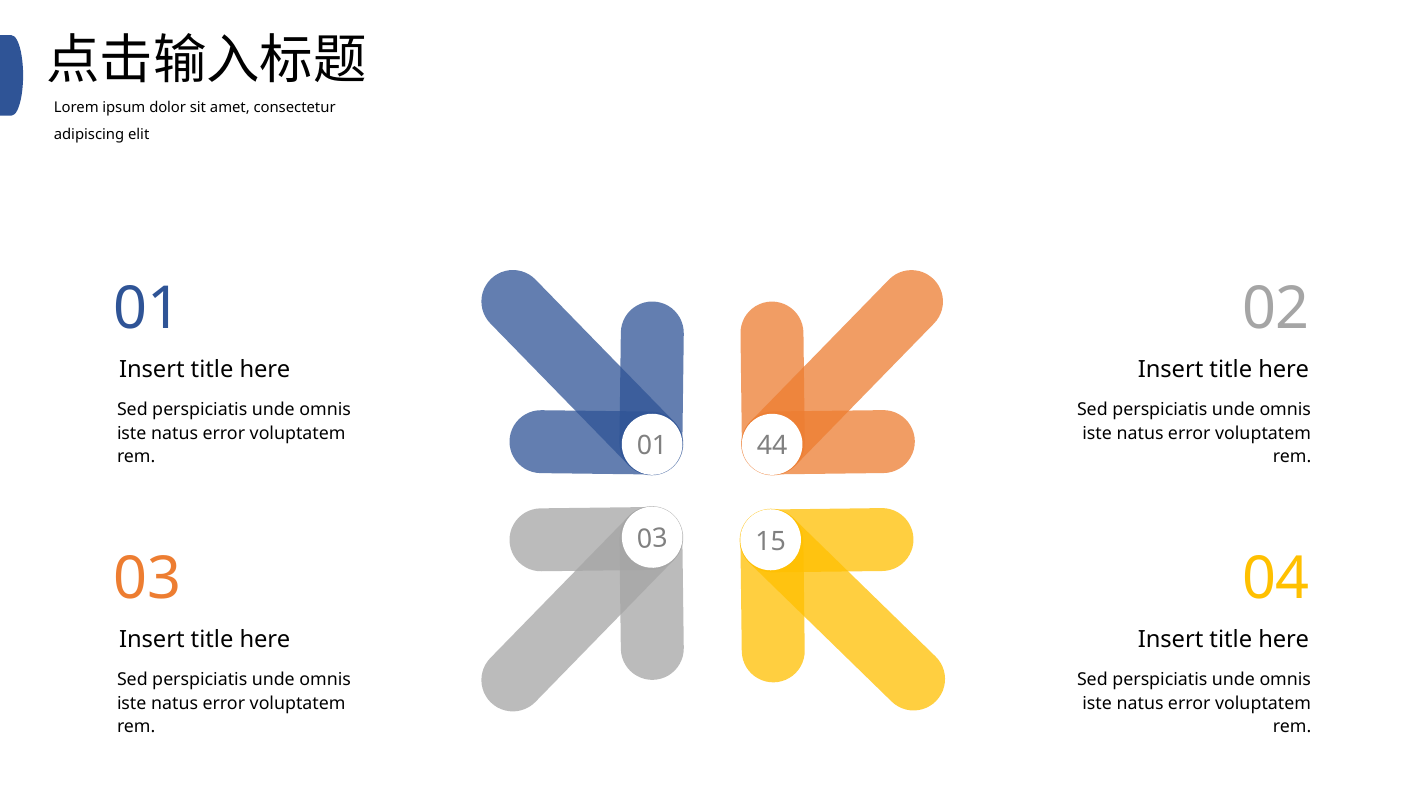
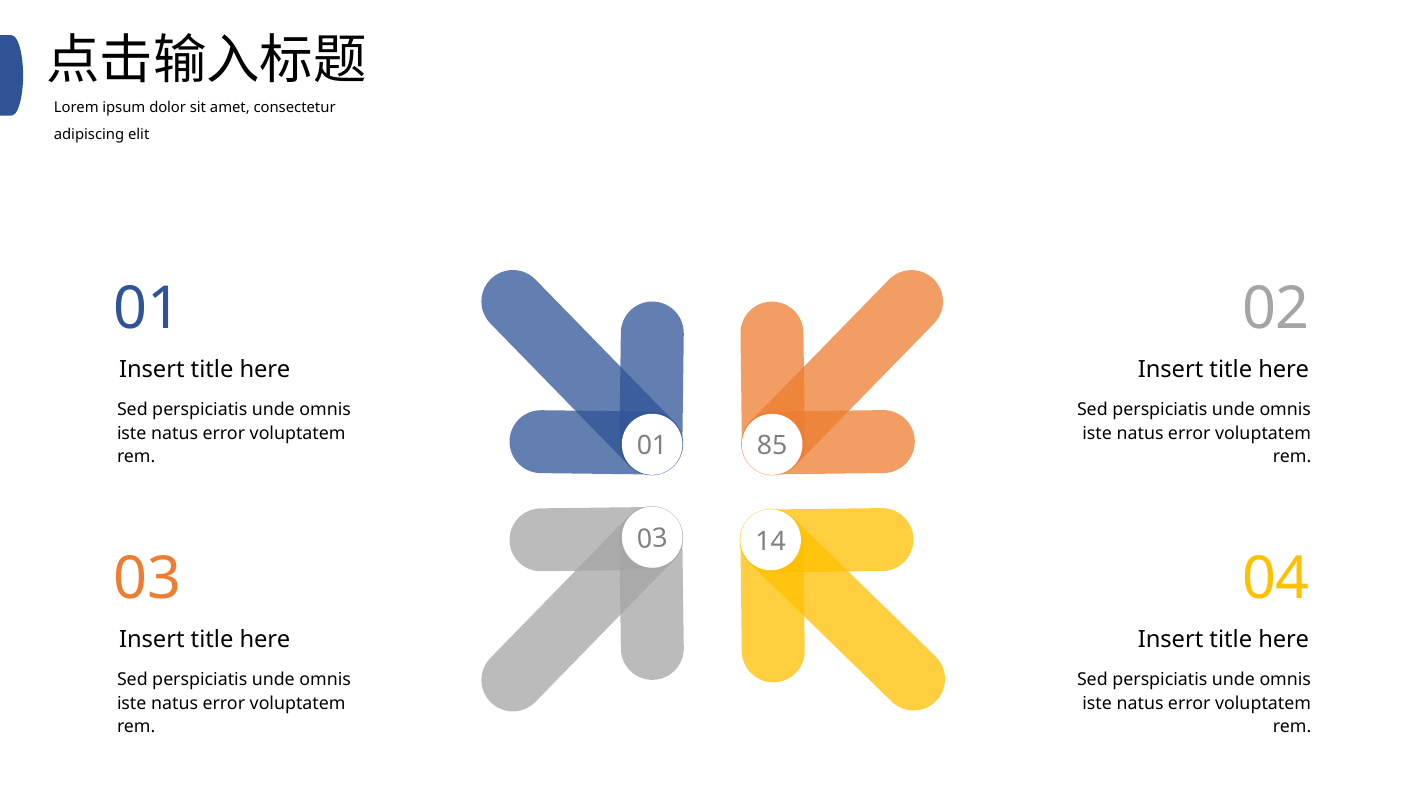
44: 44 -> 85 (772, 446)
15: 15 -> 14 (771, 542)
